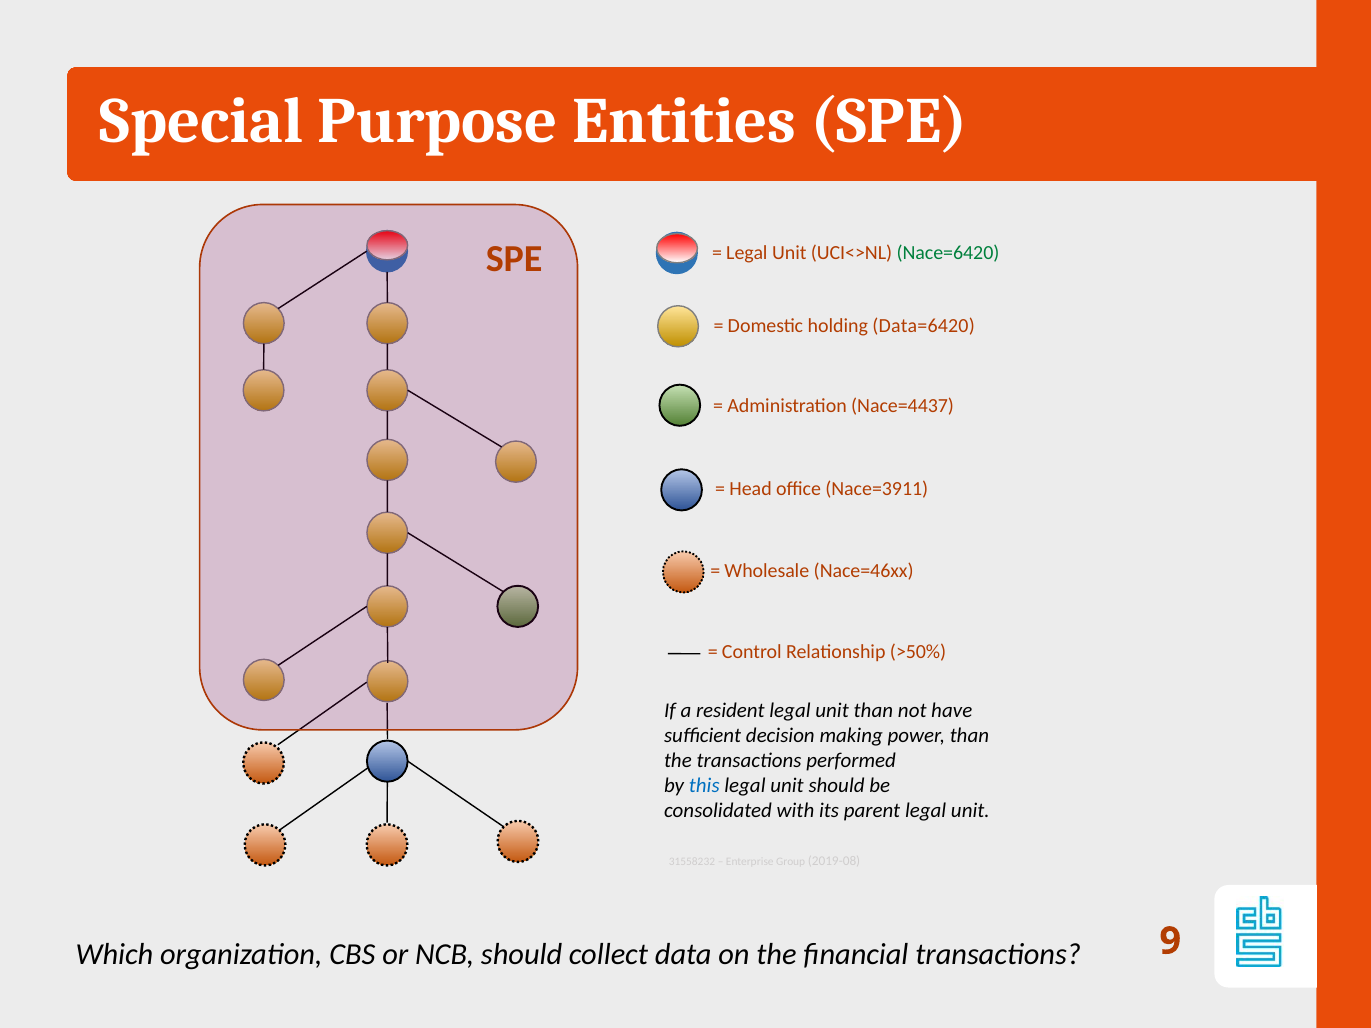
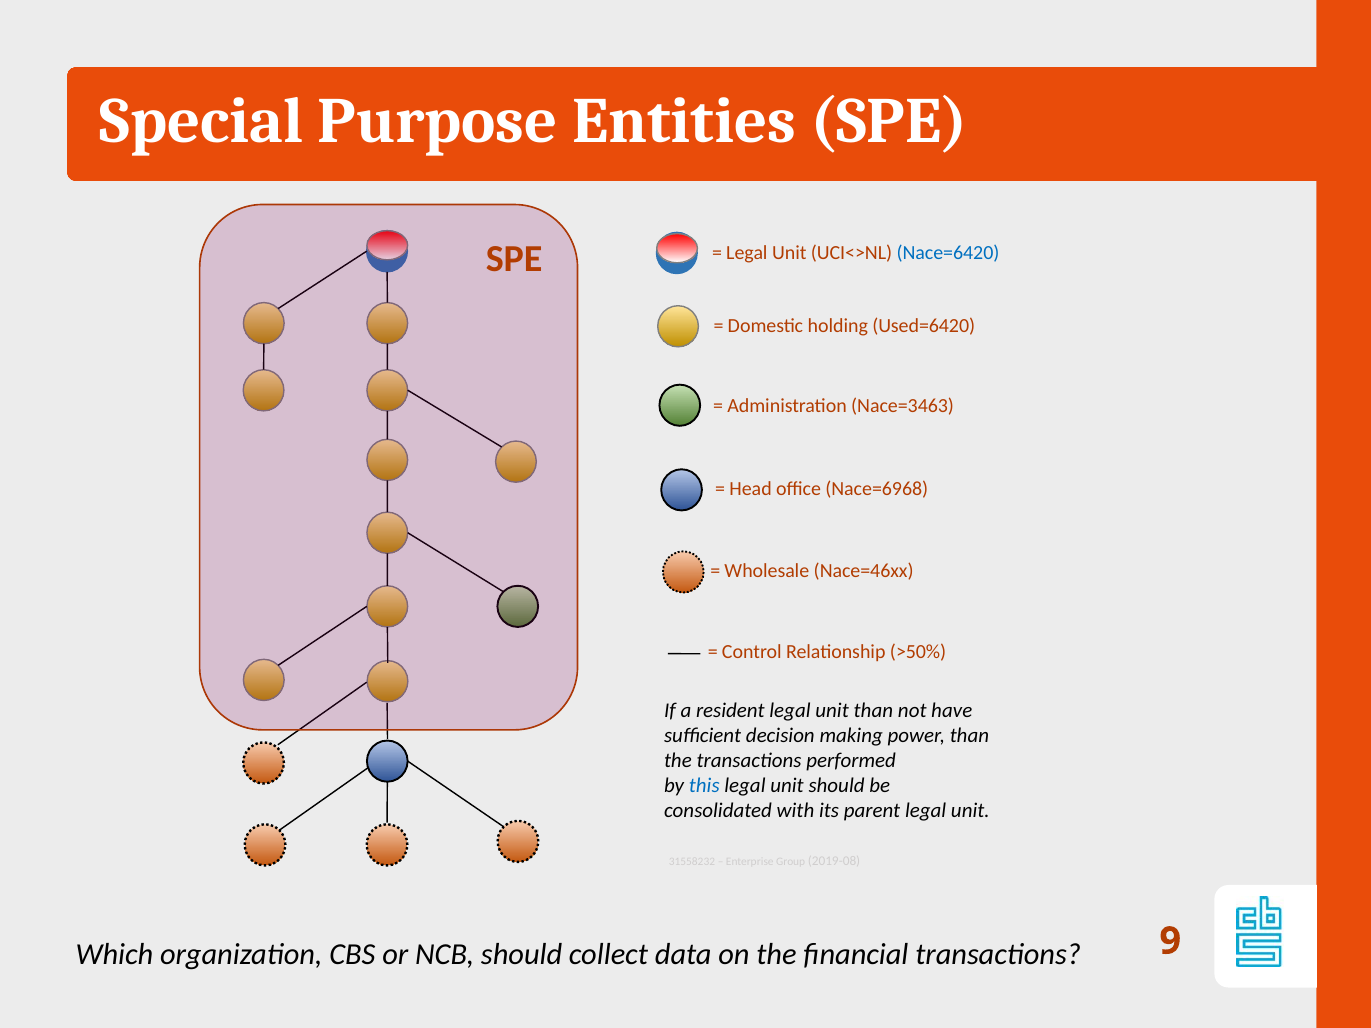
Nace=6420 colour: green -> blue (948, 253)
Data=6420: Data=6420 -> Used=6420 (924, 326)
Nace=4437: Nace=4437 -> Nace=3463 (903, 406)
Nace=3911: Nace=3911 -> Nace=6968 (877, 489)
